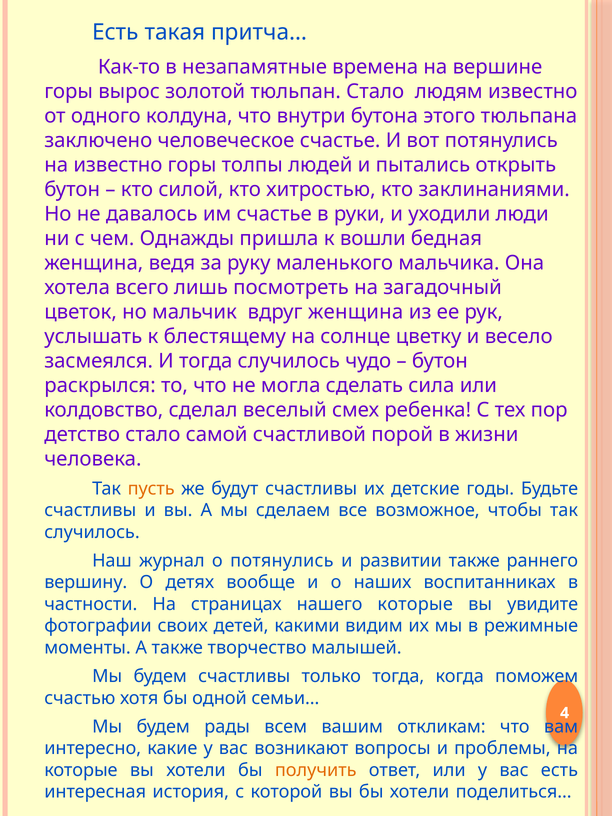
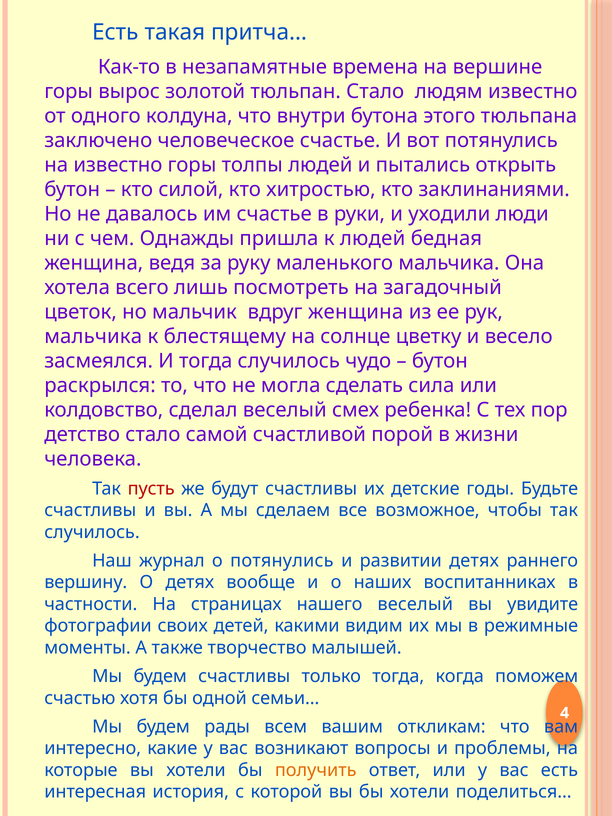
к вошли: вошли -> людей (373, 239)
услышать: услышать -> мальчика (93, 337)
пусть colour: orange -> red (151, 489)
развитии также: также -> детях (474, 561)
нашего которые: которые -> веселый (415, 604)
